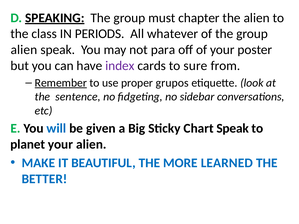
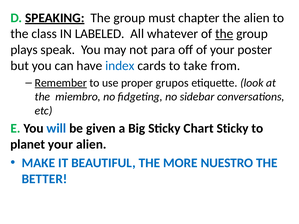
PERIODS: PERIODS -> LABELED (100, 34)
the underline: none -> present (224, 34)
alien: alien -> plays (24, 50)
index colour: purple -> blue (120, 66)
sure: sure -> take (195, 66)
sentence: sentence -> miembro (78, 97)
Chart Speak: Speak -> Sticky (233, 129)
LEARNED: LEARNED -> NUESTRO (227, 163)
